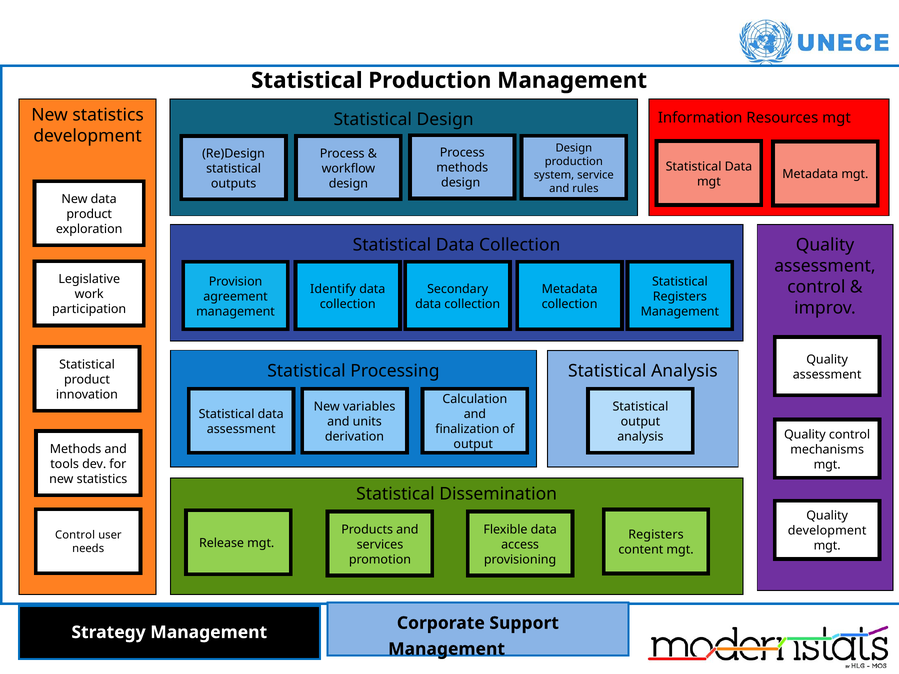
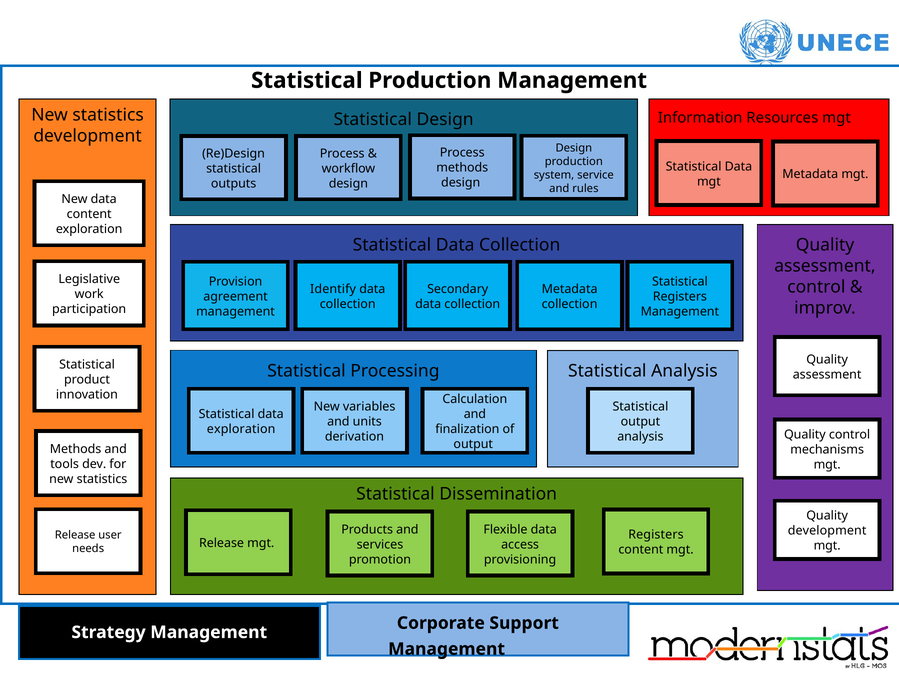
product: product -> content (89, 214)
assessment: assessment -> exploration (241, 429)
Control: Control -> Release (75, 535)
